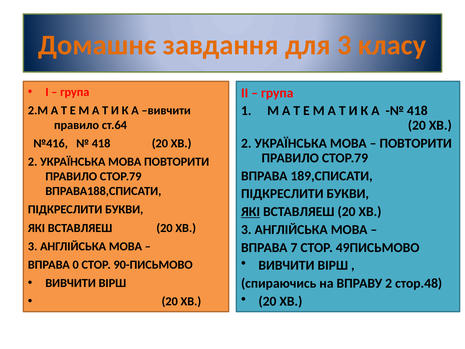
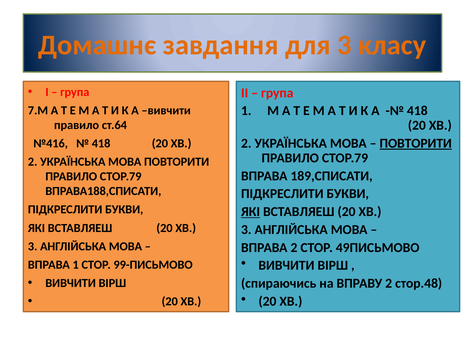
2.М: 2.М -> 7.М (38, 110)
ПОВТОРИТИ underline: none -> present (416, 143)
ВПРАВА 7: 7 -> 2 (294, 247)
ВПРАВА 0: 0 -> 1 (76, 264)
90-ПИСЬМОВО: 90-ПИСЬМОВО -> 99-ПИСЬМОВО (153, 264)
